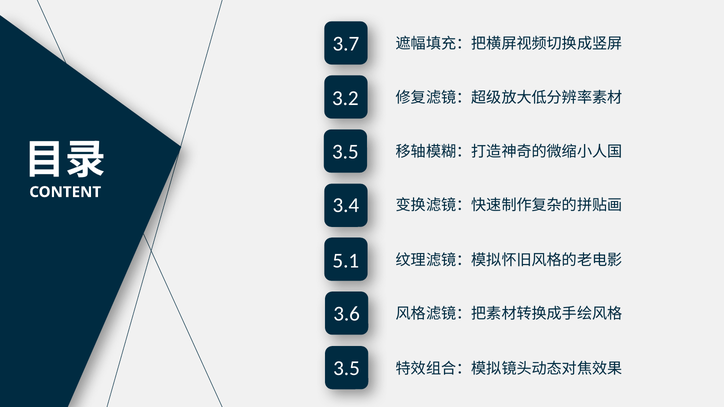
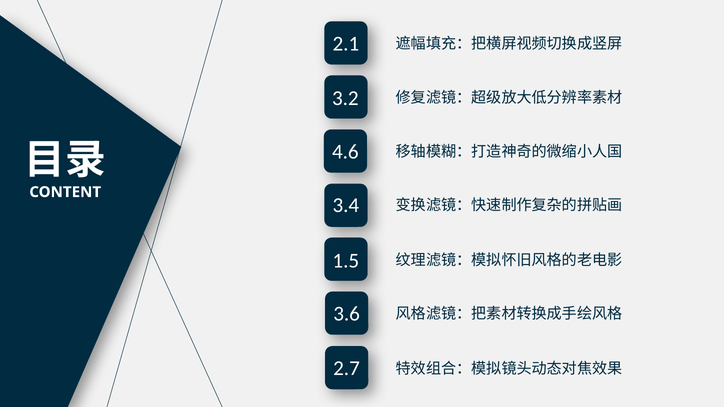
3.7: 3.7 -> 2.1 (346, 44)
3.5: 3.5 -> 4.6 (345, 152)
5.1: 5.1 -> 1.5 (346, 261)
3.5: 3.5 -> 2.7 (346, 368)
